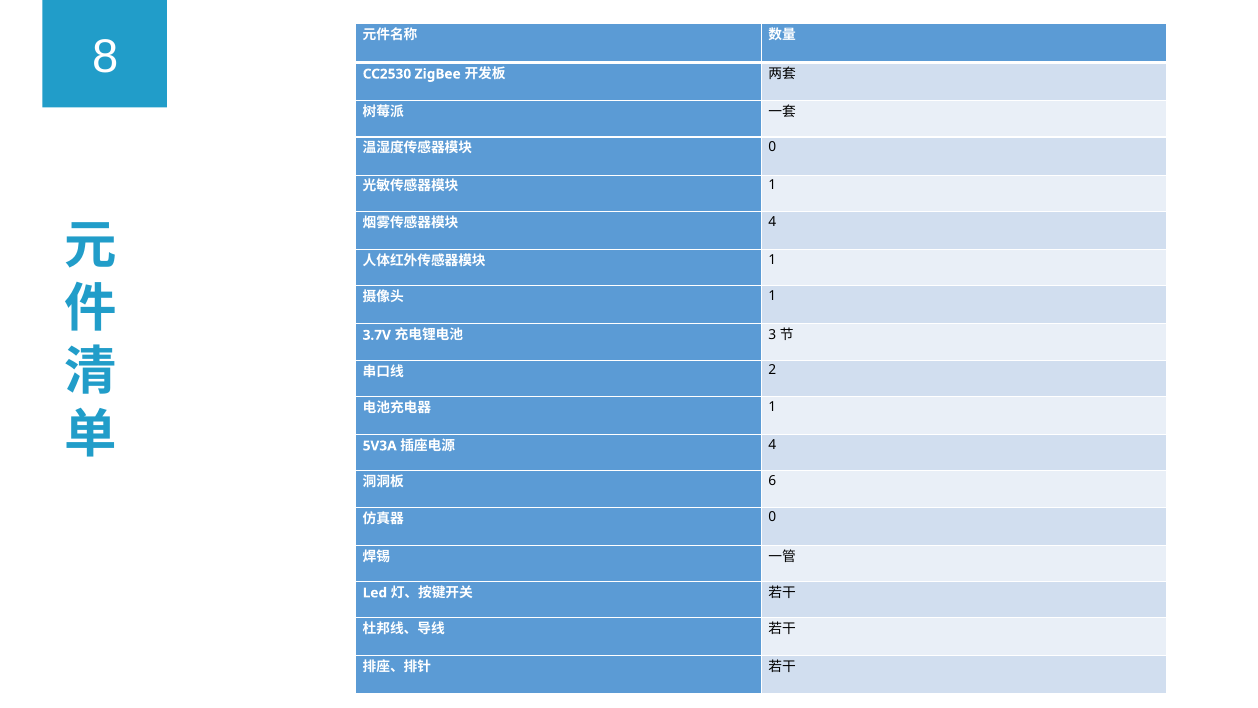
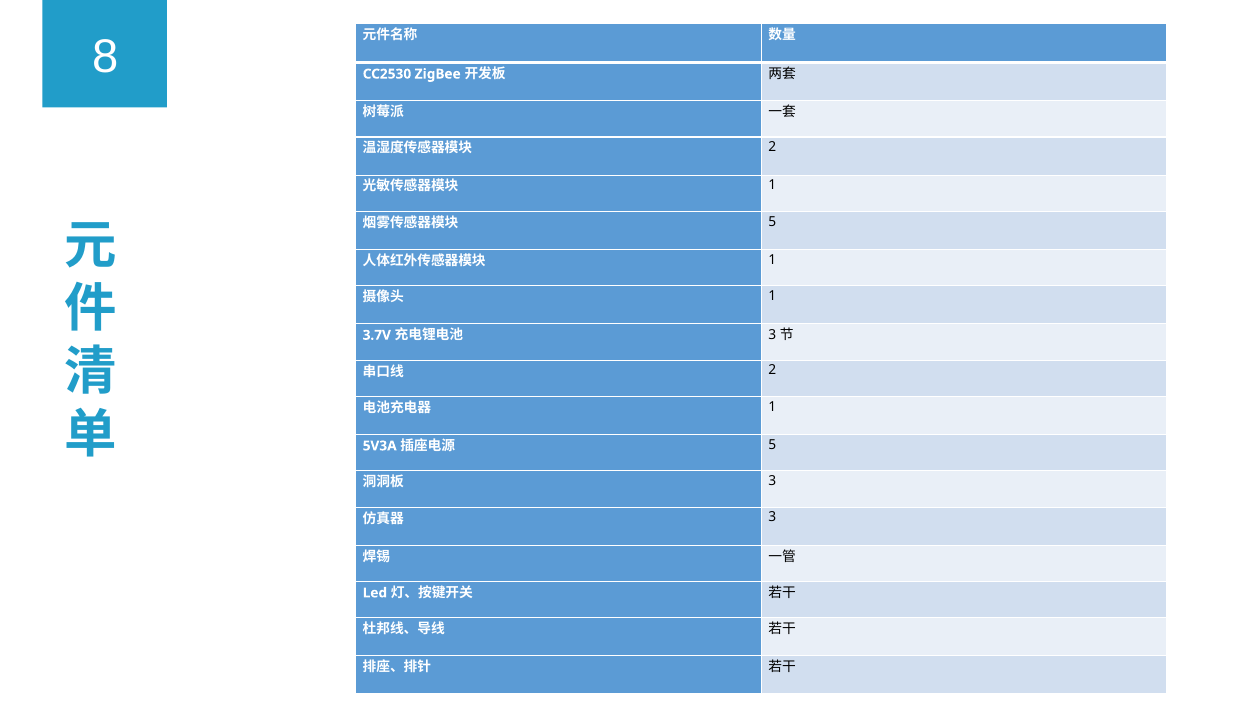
0: 0 -> 2 (772, 147)
4: 4 -> 5 (772, 221)
4: 4 -> 5 (772, 444)
6: 6 -> 3 (772, 481)
0: 0 -> 3 (772, 517)
